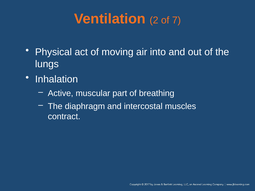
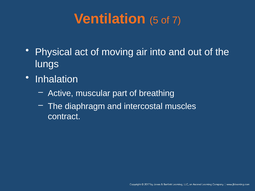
2: 2 -> 5 (154, 20)
